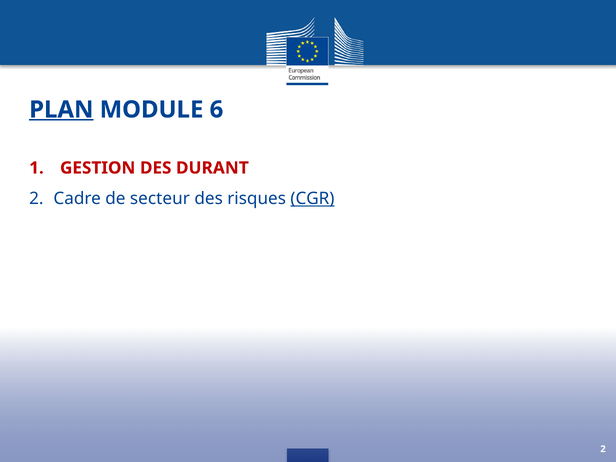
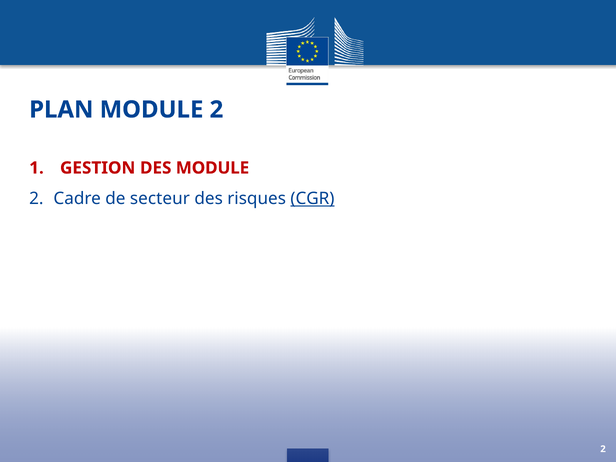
PLAN underline: present -> none (61, 110)
6: 6 -> 2 (216, 110)
DES DURANT: DURANT -> MODULE (212, 168)
